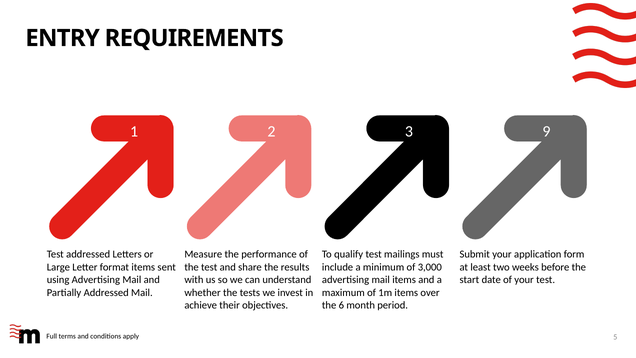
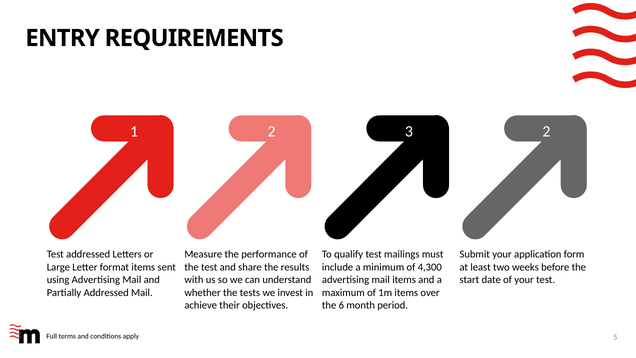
3 9: 9 -> 2 (546, 131)
3,000: 3,000 -> 4,300 (430, 267)
